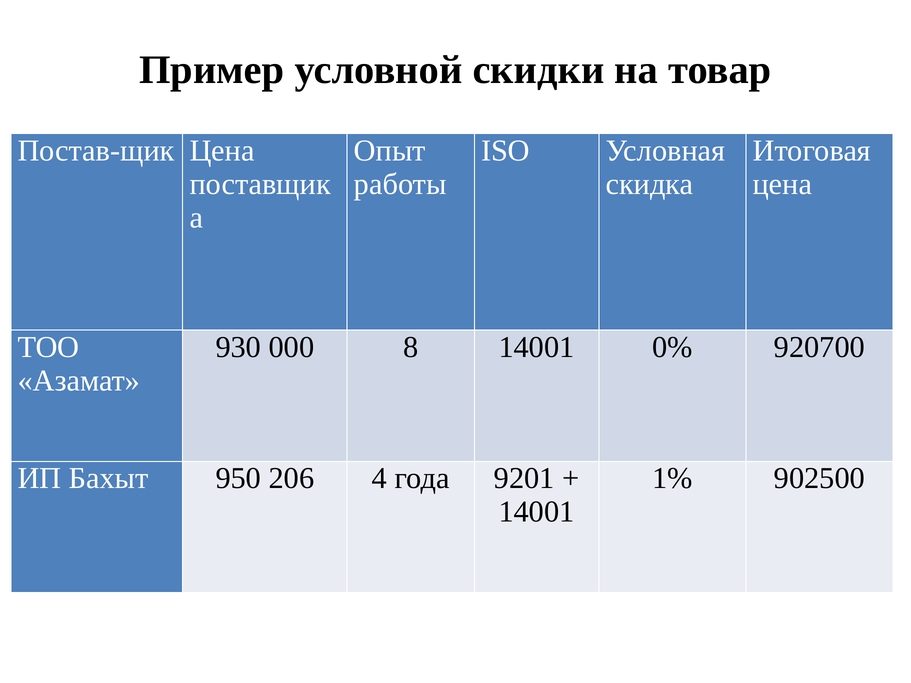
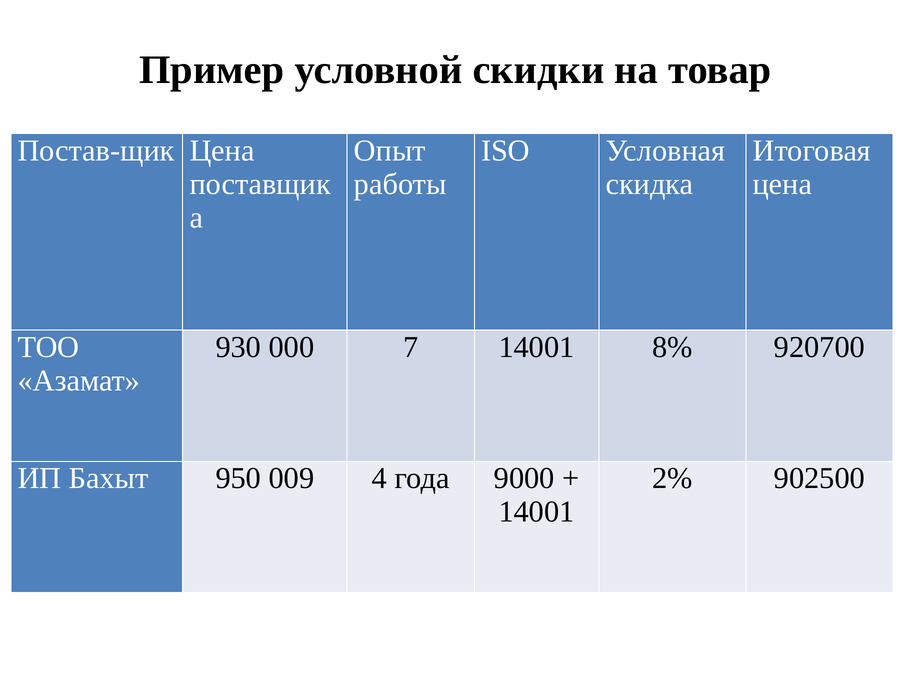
8: 8 -> 7 (411, 347)
0%: 0% -> 8% (672, 347)
206: 206 -> 009 (292, 479)
9201: 9201 -> 9000 (524, 479)
1%: 1% -> 2% (672, 479)
